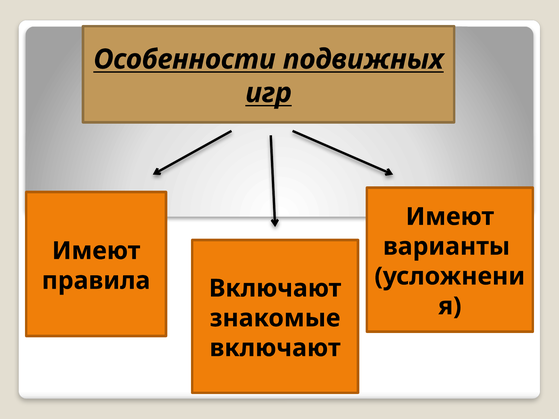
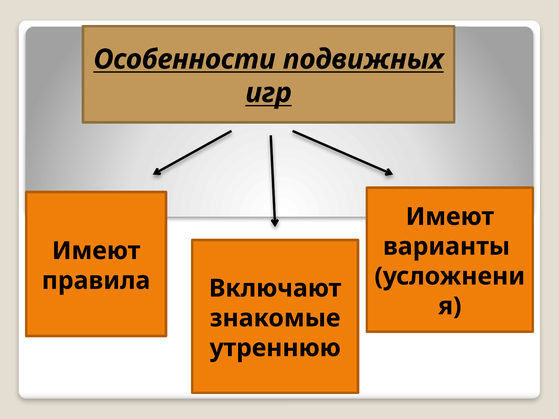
включают: включают -> утреннюю (275, 348)
